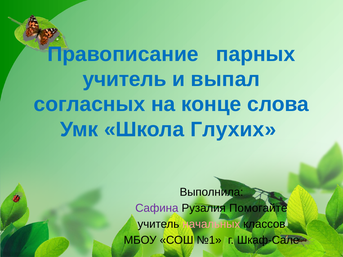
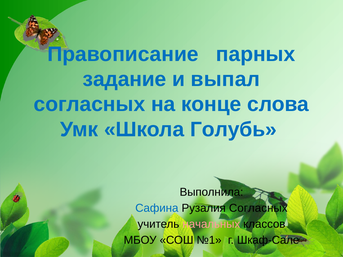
учитель: учитель -> задание (125, 79)
Глухих: Глухих -> Голубь (233, 130)
Сафина colour: purple -> blue (157, 208)
Рузалия Помогайте: Помогайте -> Согласных (258, 208)
